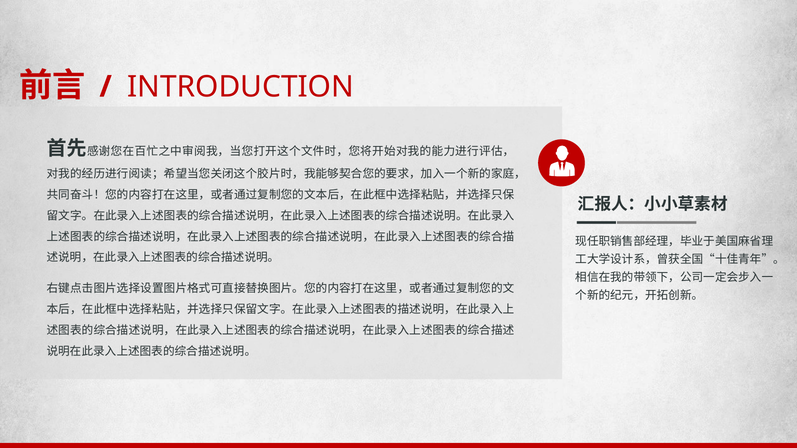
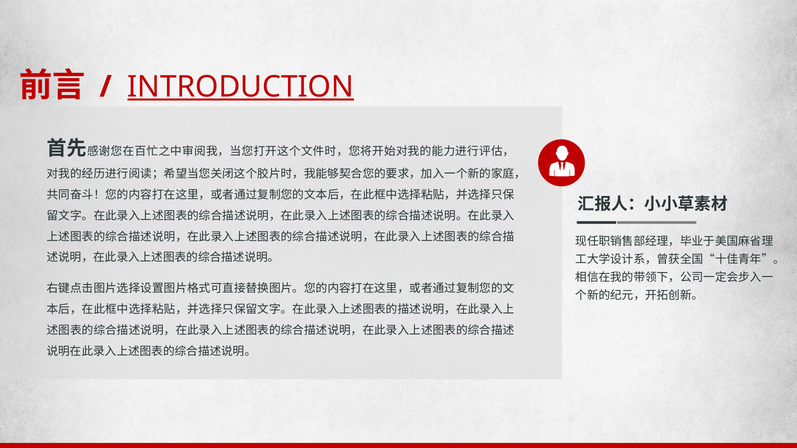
INTRODUCTION underline: none -> present (241, 87)
